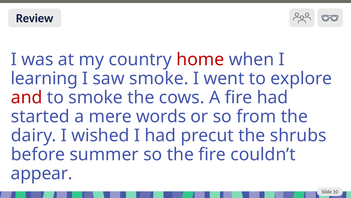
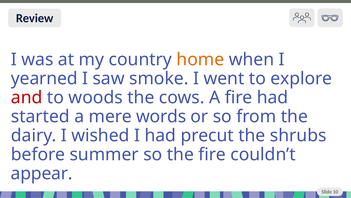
home colour: red -> orange (200, 59)
learning: learning -> yearned (44, 78)
to smoke: smoke -> woods (96, 97)
